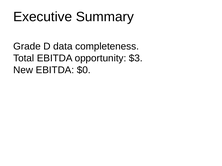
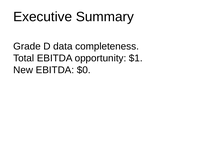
$3: $3 -> $1 (136, 58)
